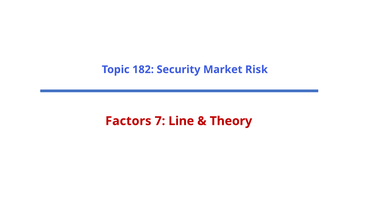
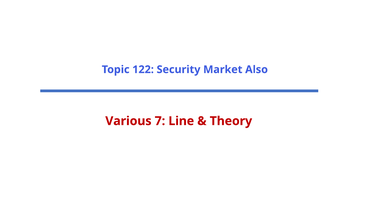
182: 182 -> 122 (143, 70)
Risk: Risk -> Also (257, 70)
Factors: Factors -> Various (128, 121)
